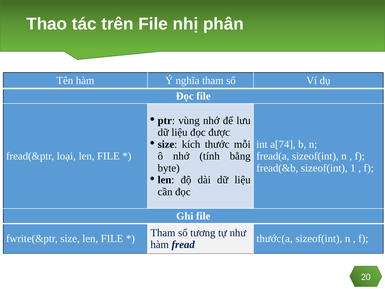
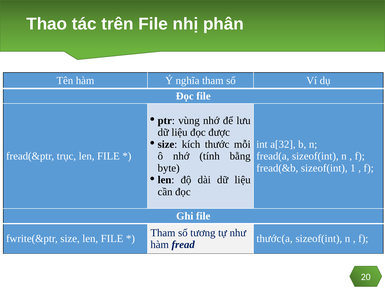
a[74: a[74 -> a[32 (283, 144)
loại: loại -> trục (66, 156)
